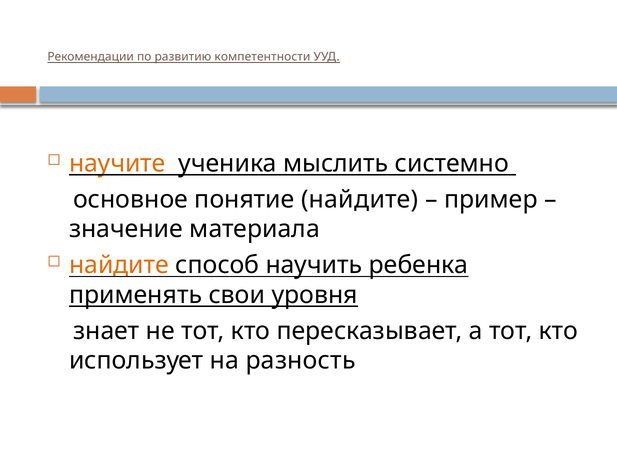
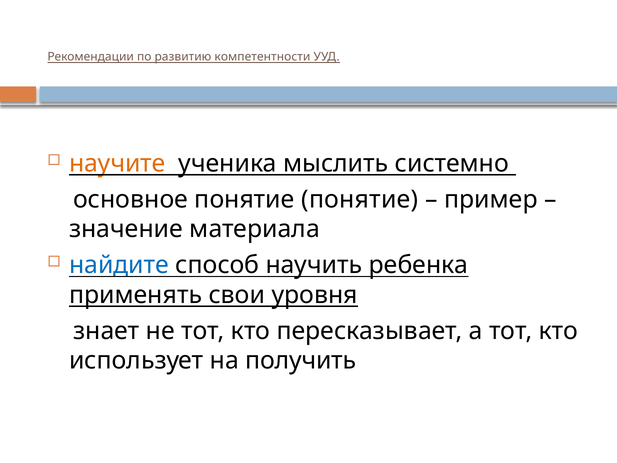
понятие найдите: найдите -> понятие (360, 199)
найдите colour: orange -> blue (119, 265)
разность: разность -> получить (301, 360)
